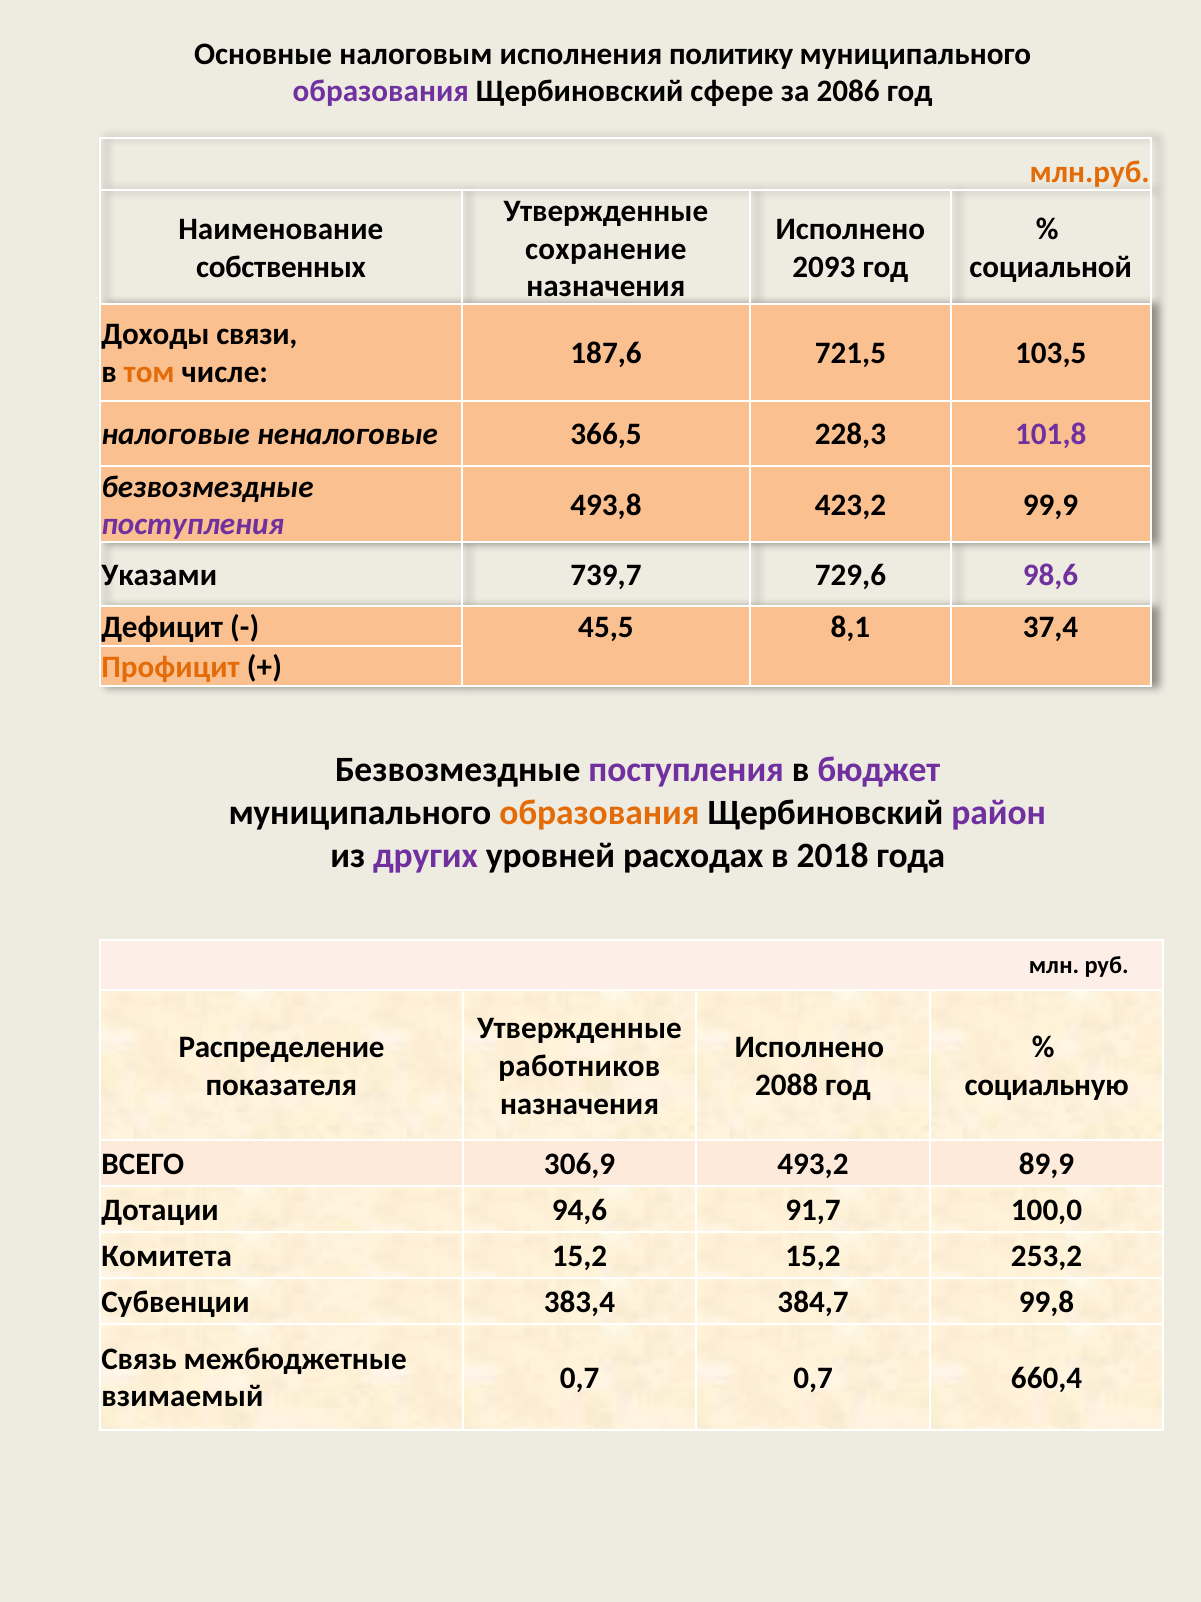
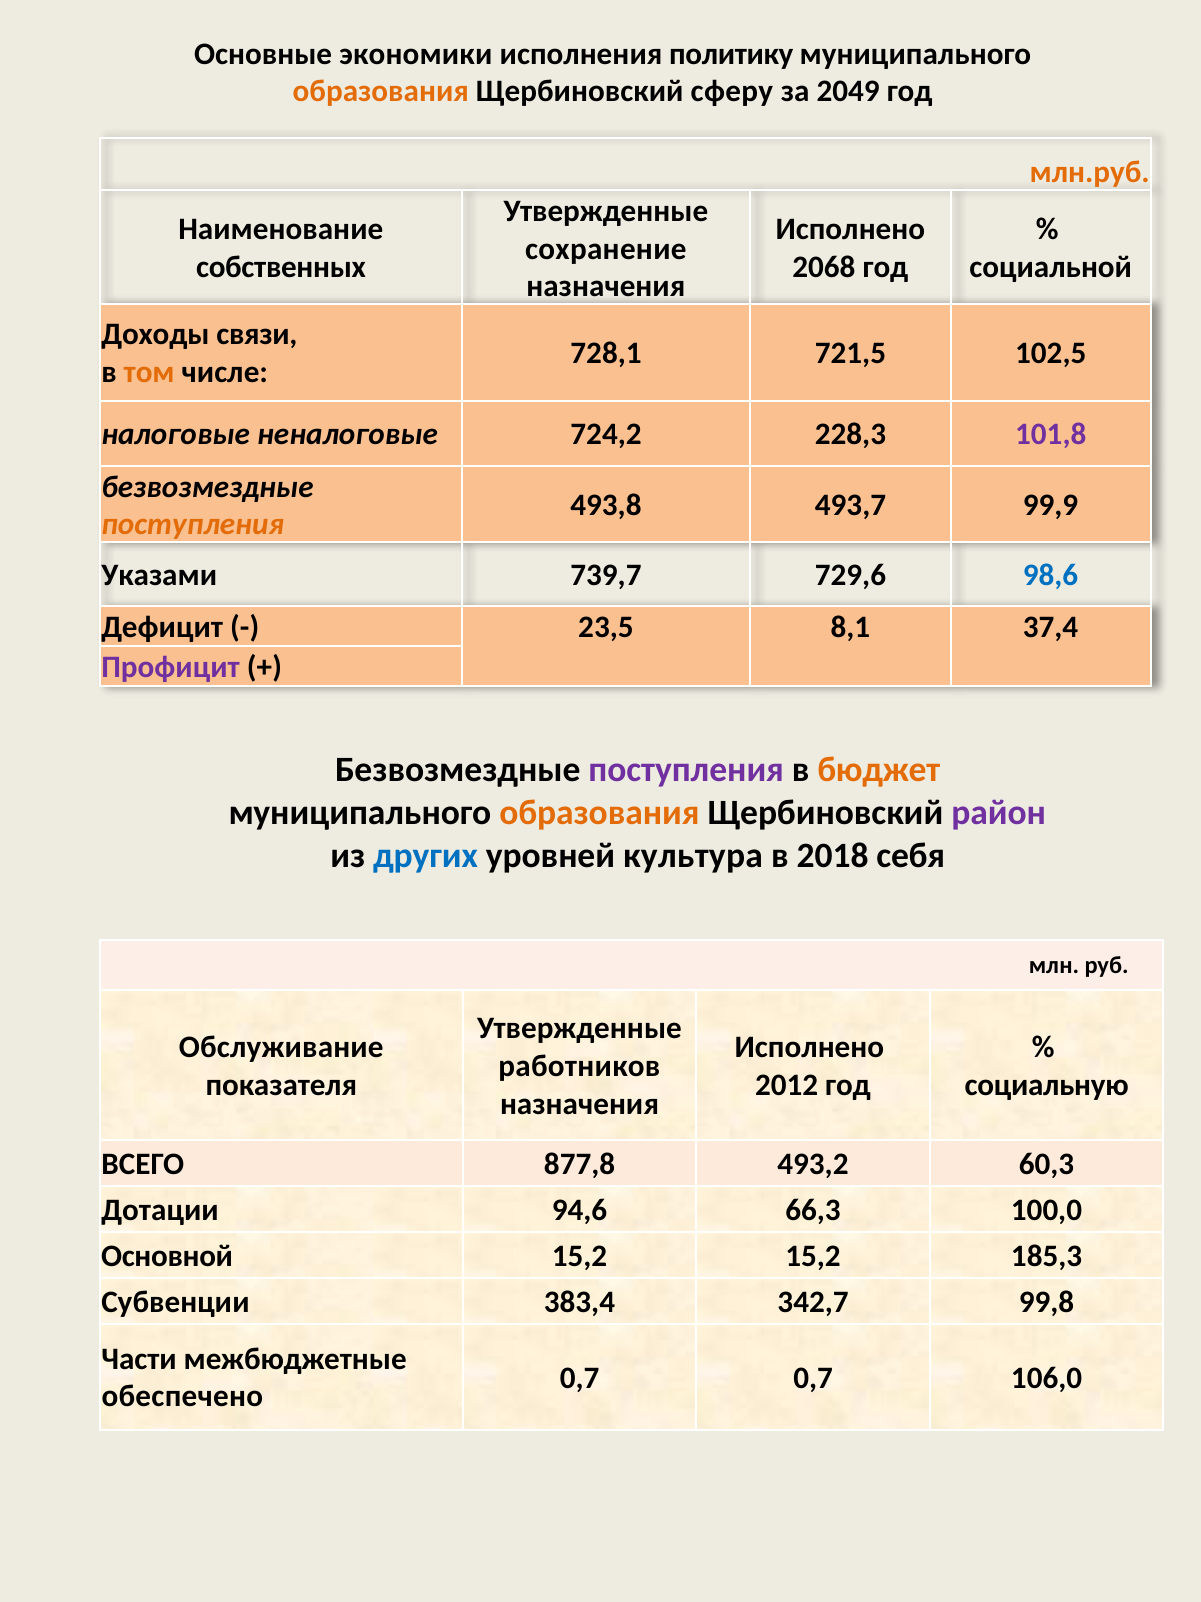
налоговым: налоговым -> экономики (416, 54)
образования colour: purple -> orange (381, 91)
сфере: сфере -> сферу (732, 91)
2086: 2086 -> 2049 (848, 91)
2093: 2093 -> 2068 (824, 267)
187,6: 187,6 -> 728,1 (606, 353)
103,5: 103,5 -> 102,5 (1051, 353)
366,5: 366,5 -> 724,2 (606, 434)
423,2: 423,2 -> 493,7 (850, 505)
поступления colour: purple -> orange (193, 524)
98,6 colour: purple -> blue (1051, 575)
45,5: 45,5 -> 23,5 (606, 627)
Профицит colour: orange -> purple (171, 667)
бюджет colour: purple -> orange (879, 770)
других colour: purple -> blue (425, 855)
расходах: расходах -> культура (693, 855)
года: года -> себя (911, 855)
Распределение: Распределение -> Обслуживание (281, 1047)
2088: 2088 -> 2012 (787, 1084)
306,9: 306,9 -> 877,8 (580, 1163)
89,9: 89,9 -> 60,3 (1047, 1163)
91,7: 91,7 -> 66,3 (813, 1210)
Комитета: Комитета -> Основной (167, 1255)
253,2: 253,2 -> 185,3 (1047, 1255)
384,7: 384,7 -> 342,7 (813, 1301)
Связь: Связь -> Части (139, 1358)
660,4: 660,4 -> 106,0 (1047, 1377)
взимаемый: взимаемый -> обеспечено (182, 1396)
